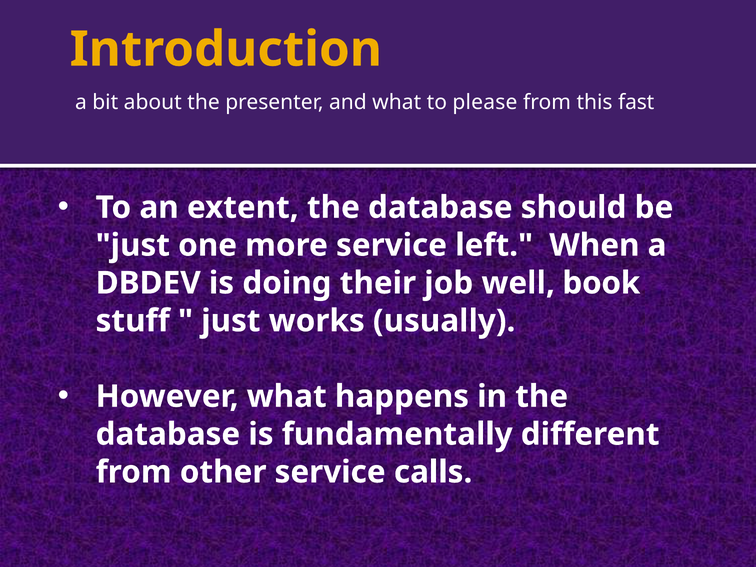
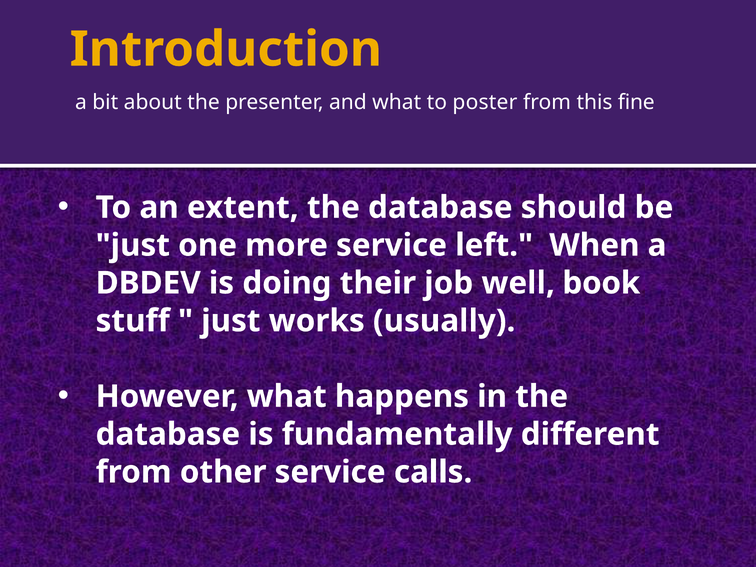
please: please -> poster (485, 102)
fast: fast -> fine (636, 102)
